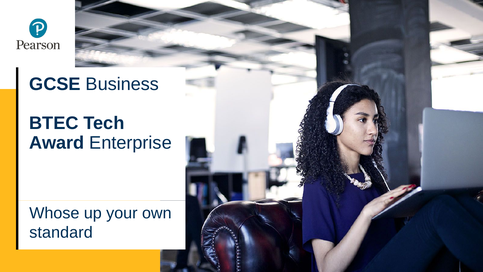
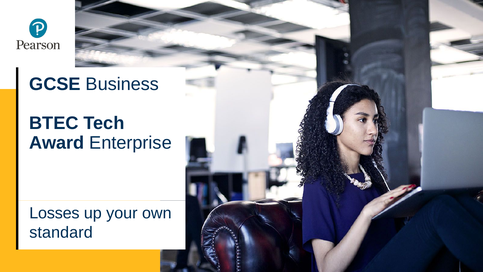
Whose: Whose -> Losses (54, 213)
